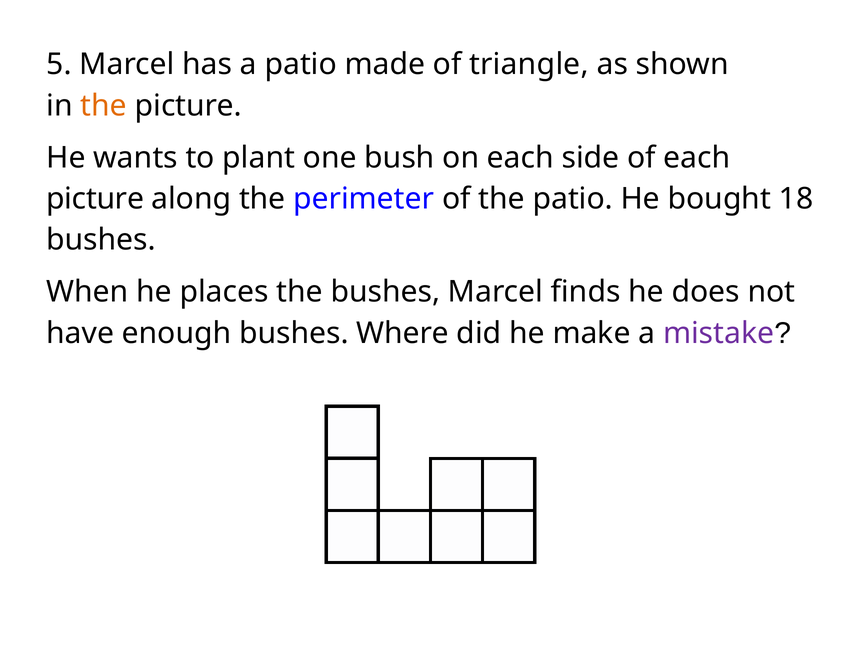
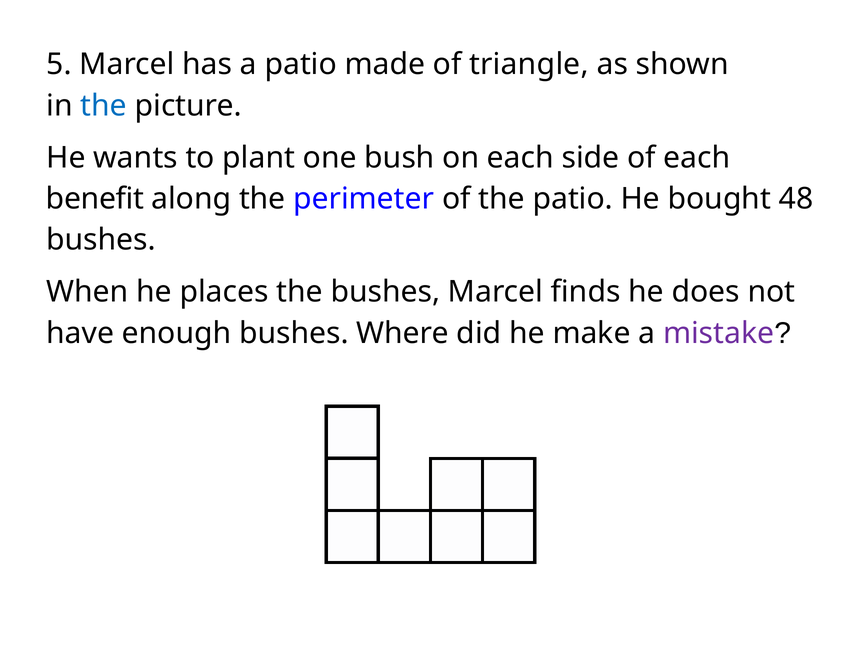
the colour: orange -> blue (104, 106)
picture: picture -> benefit (95, 199)
18: 18 -> 48 (796, 199)
